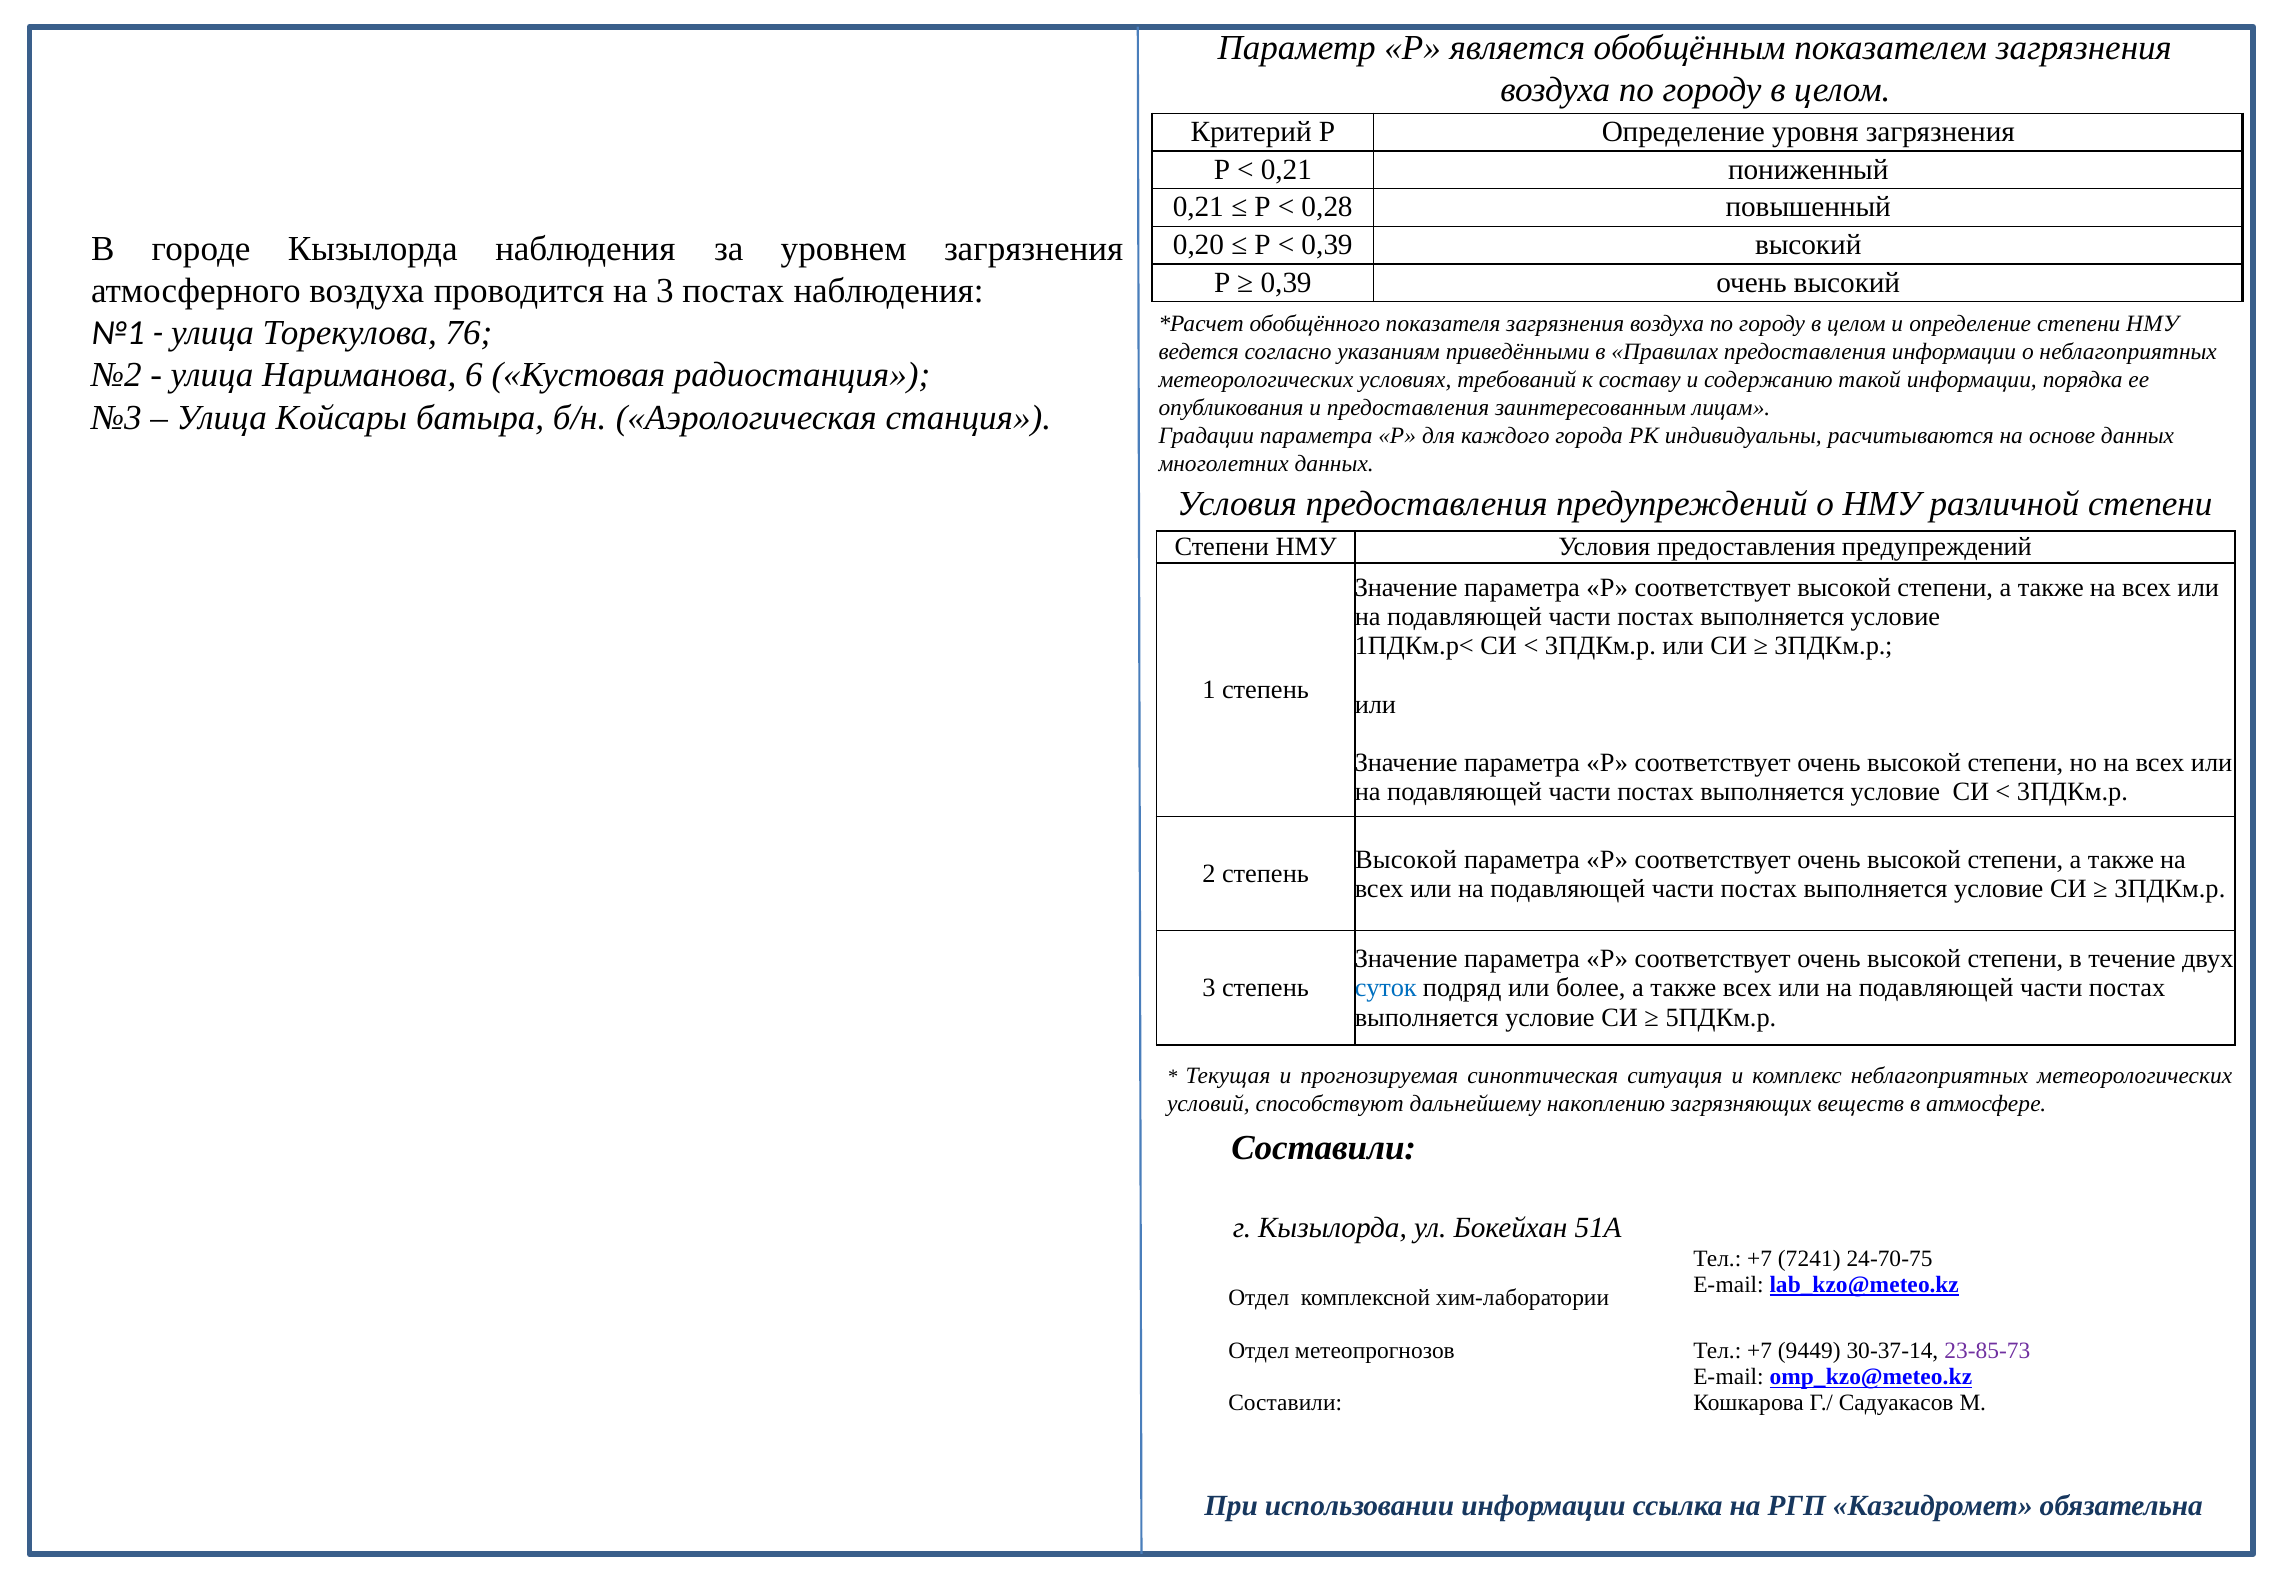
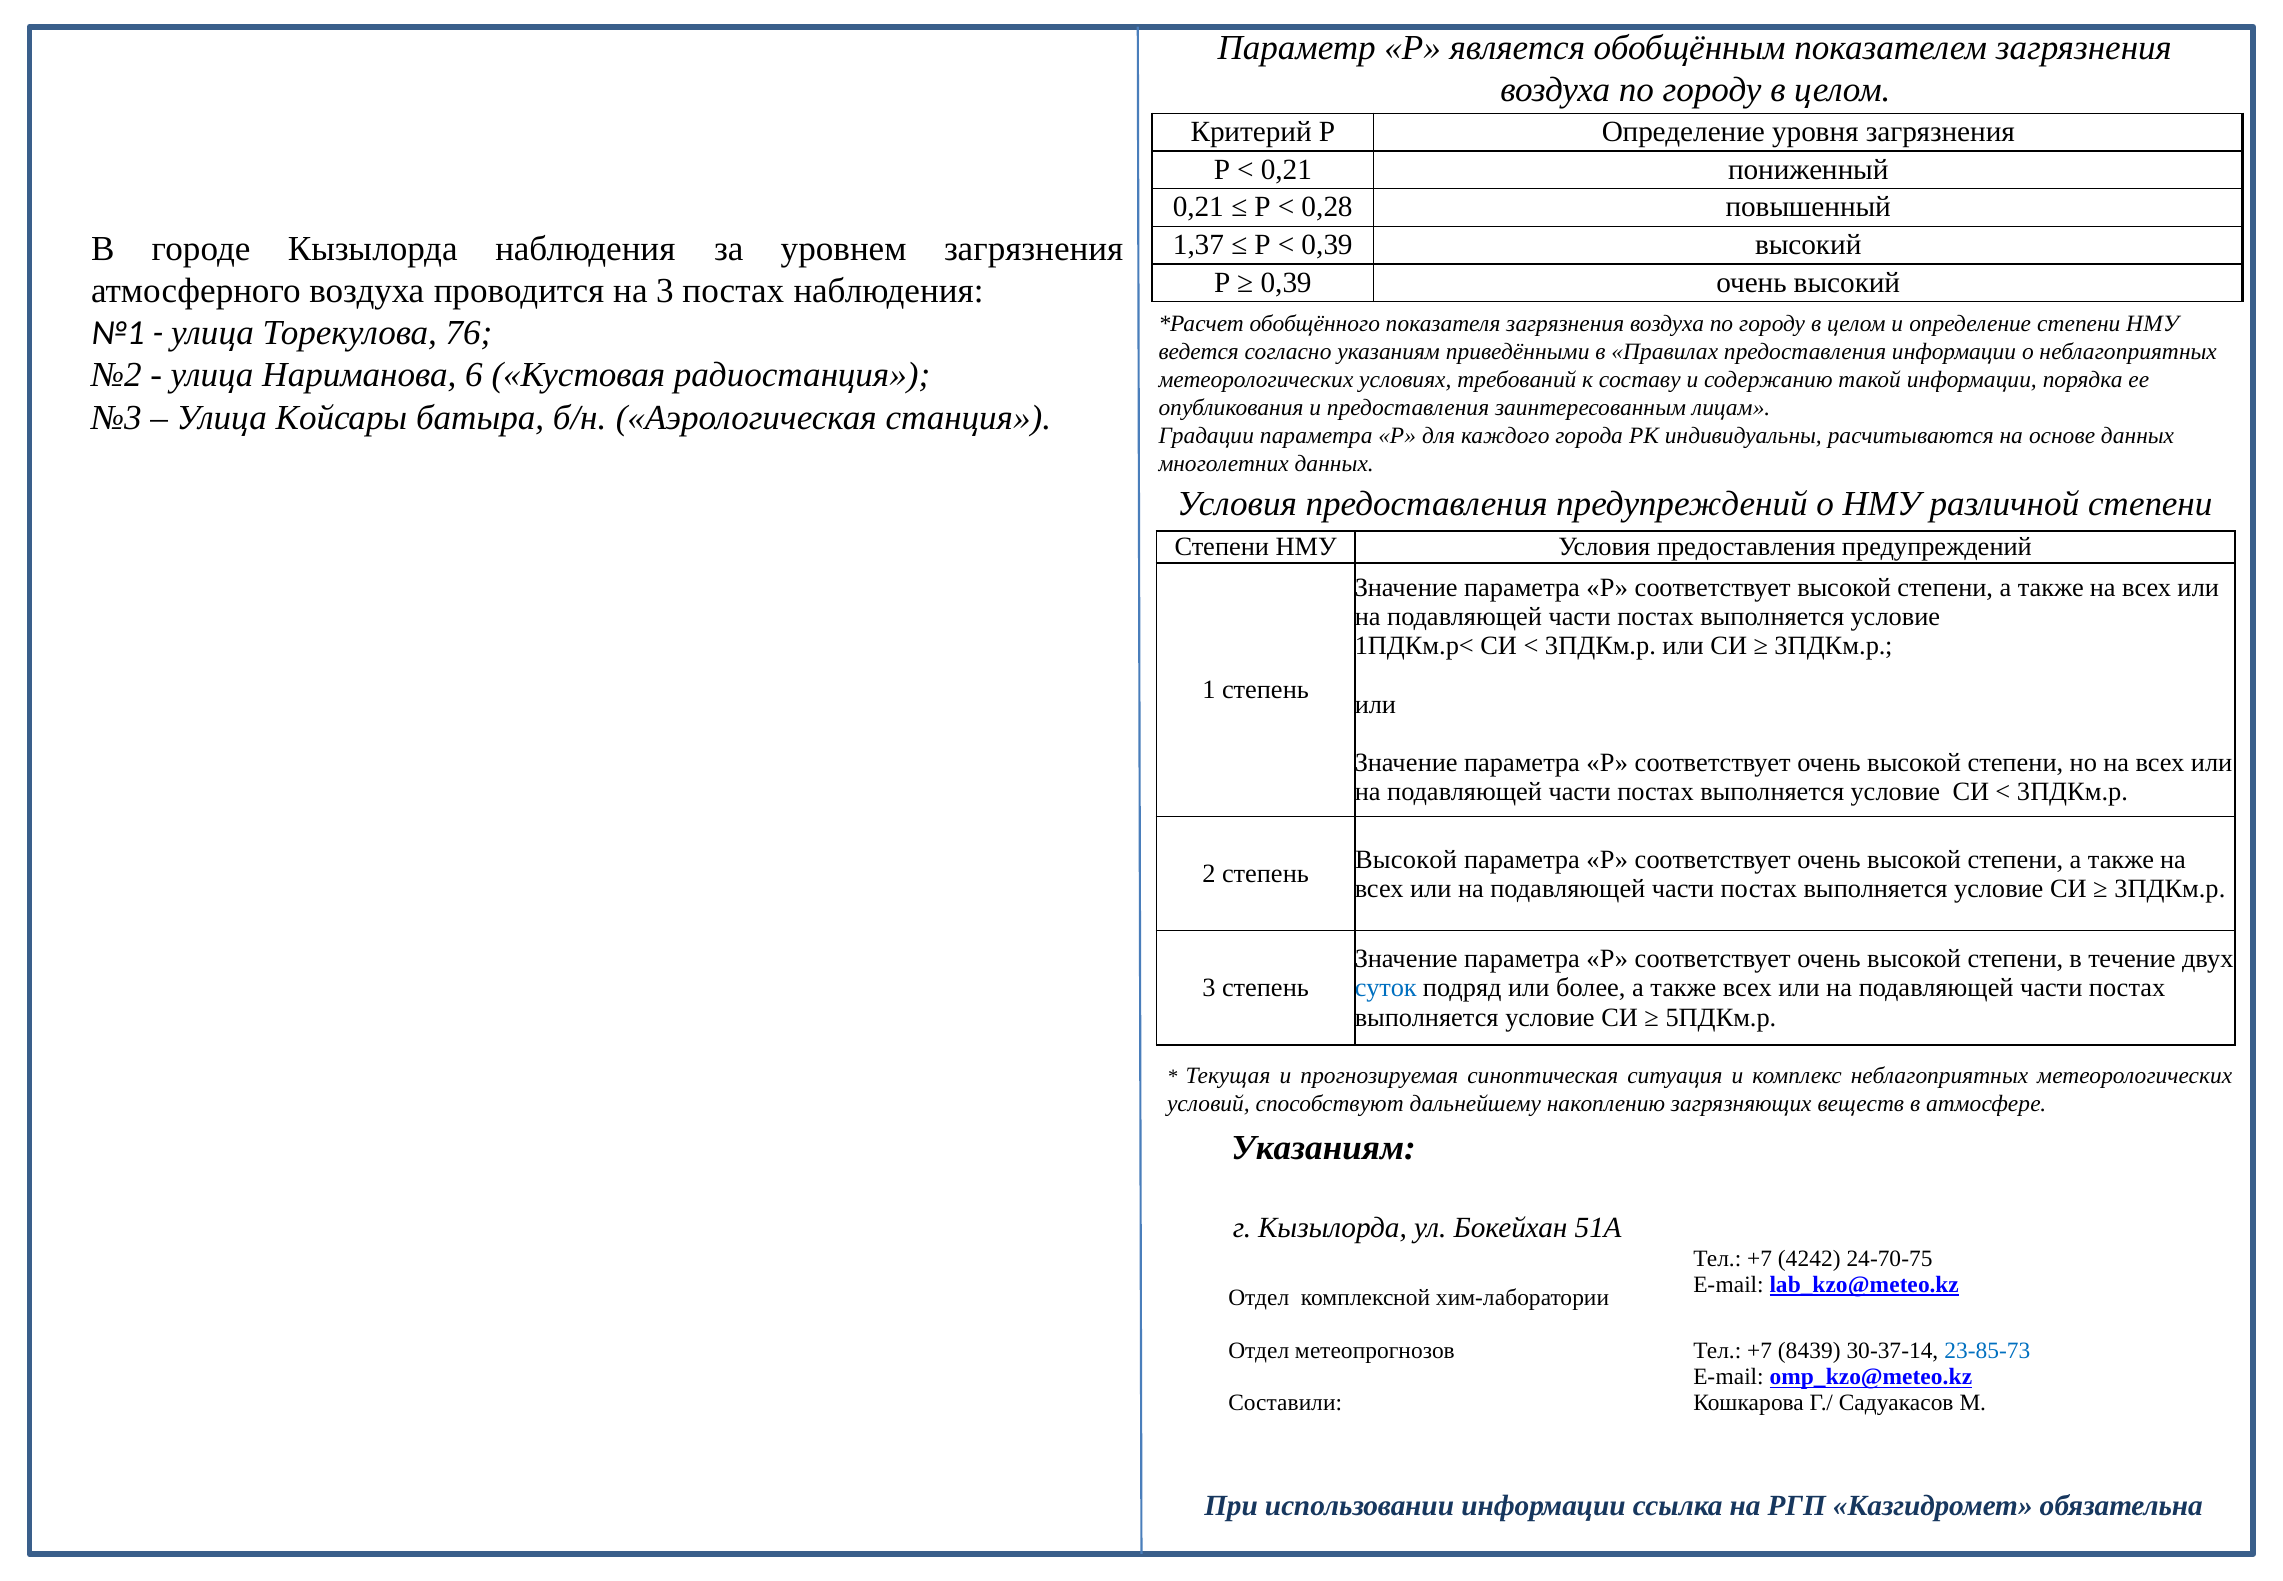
0,20: 0,20 -> 1,37 (1198, 245)
Составили: Составили -> Указаниям (1324, 1148)
7241: 7241 -> 4242 (1809, 1258)
9449: 9449 -> 8439 (1809, 1351)
23-85-73 colour: purple -> blue (1987, 1351)
